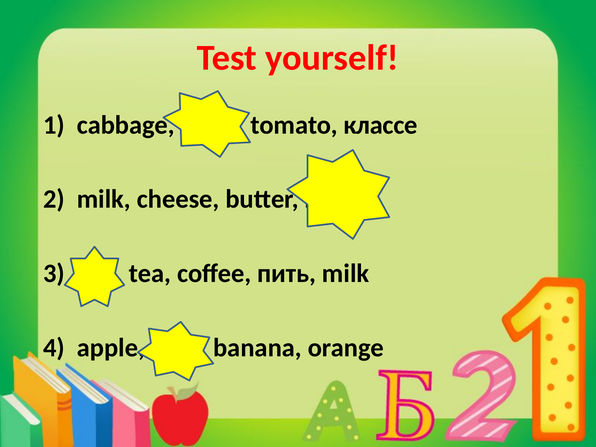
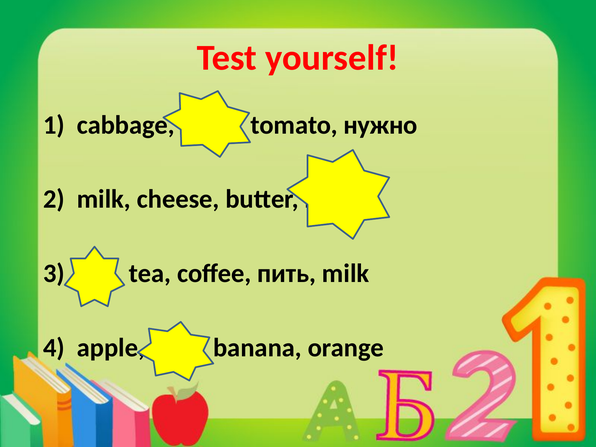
классе: классе -> нужно (380, 125)
